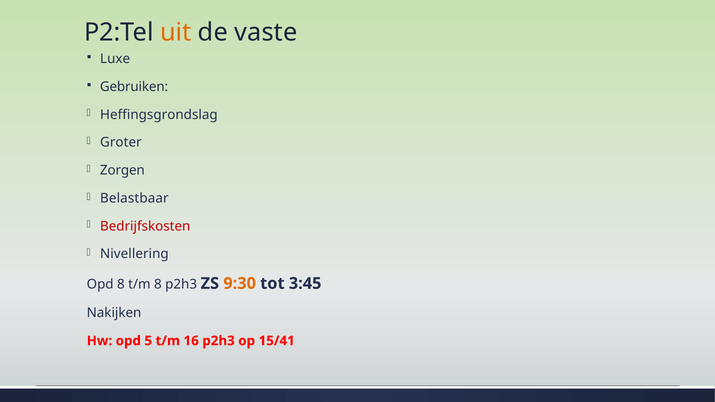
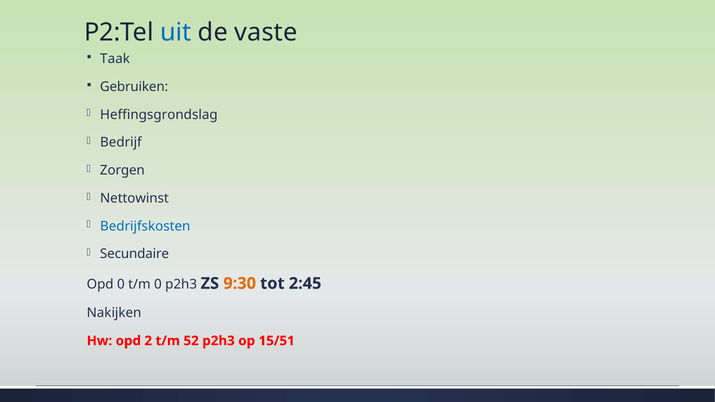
uit colour: orange -> blue (176, 32)
Luxe: Luxe -> Taak (115, 59)
Groter: Groter -> Bedrijf (121, 143)
Belastbaar: Belastbaar -> Nettowinst (134, 198)
Bedrijfskosten colour: red -> blue (145, 226)
Nivellering: Nivellering -> Secundaire (135, 254)
Opd 8: 8 -> 0 (121, 285)
t/m 8: 8 -> 0 (158, 285)
3:45: 3:45 -> 2:45 (305, 284)
5: 5 -> 2 (148, 341)
16: 16 -> 52 (191, 341)
15/41: 15/41 -> 15/51 (277, 341)
